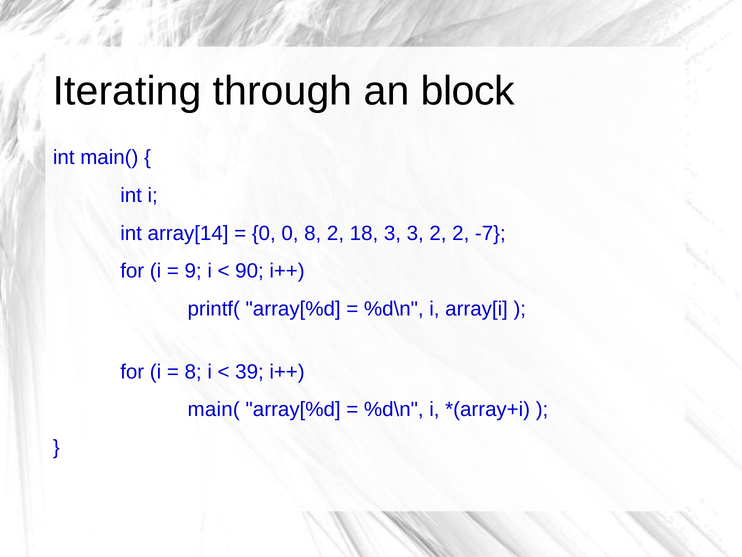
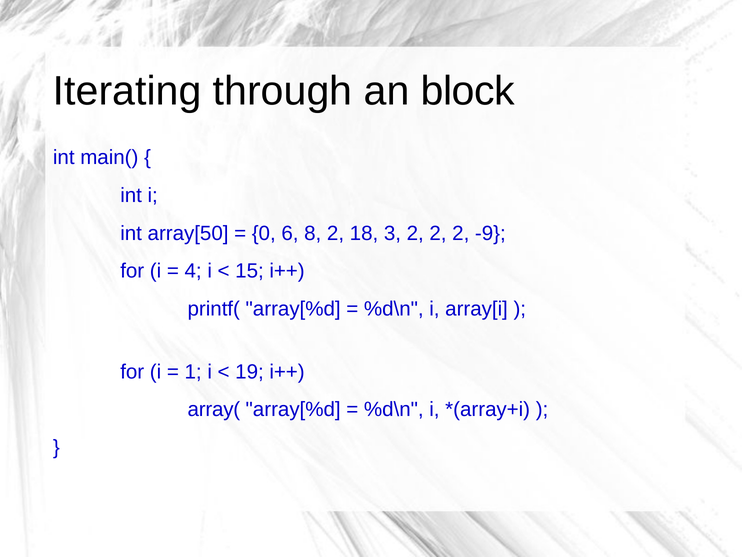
array[14: array[14 -> array[50 (188, 233)
0 0: 0 -> 6 (290, 233)
3 3: 3 -> 2 (415, 233)
-7: -7 -> -9 (490, 233)
9: 9 -> 4 (193, 271)
90: 90 -> 15 (249, 271)
8: 8 -> 1 (193, 371)
39: 39 -> 19 (249, 371)
main(: main( -> array( (214, 409)
